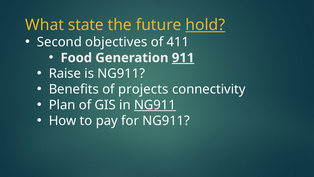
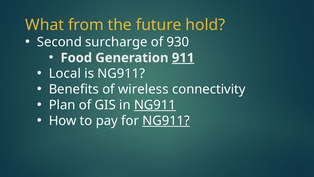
state: state -> from (86, 25)
hold underline: present -> none (205, 25)
objectives: objectives -> surcharge (116, 42)
411: 411 -> 930 (178, 42)
Raise: Raise -> Local (65, 73)
projects: projects -> wireless (143, 89)
NG911 underline: none -> present (166, 121)
